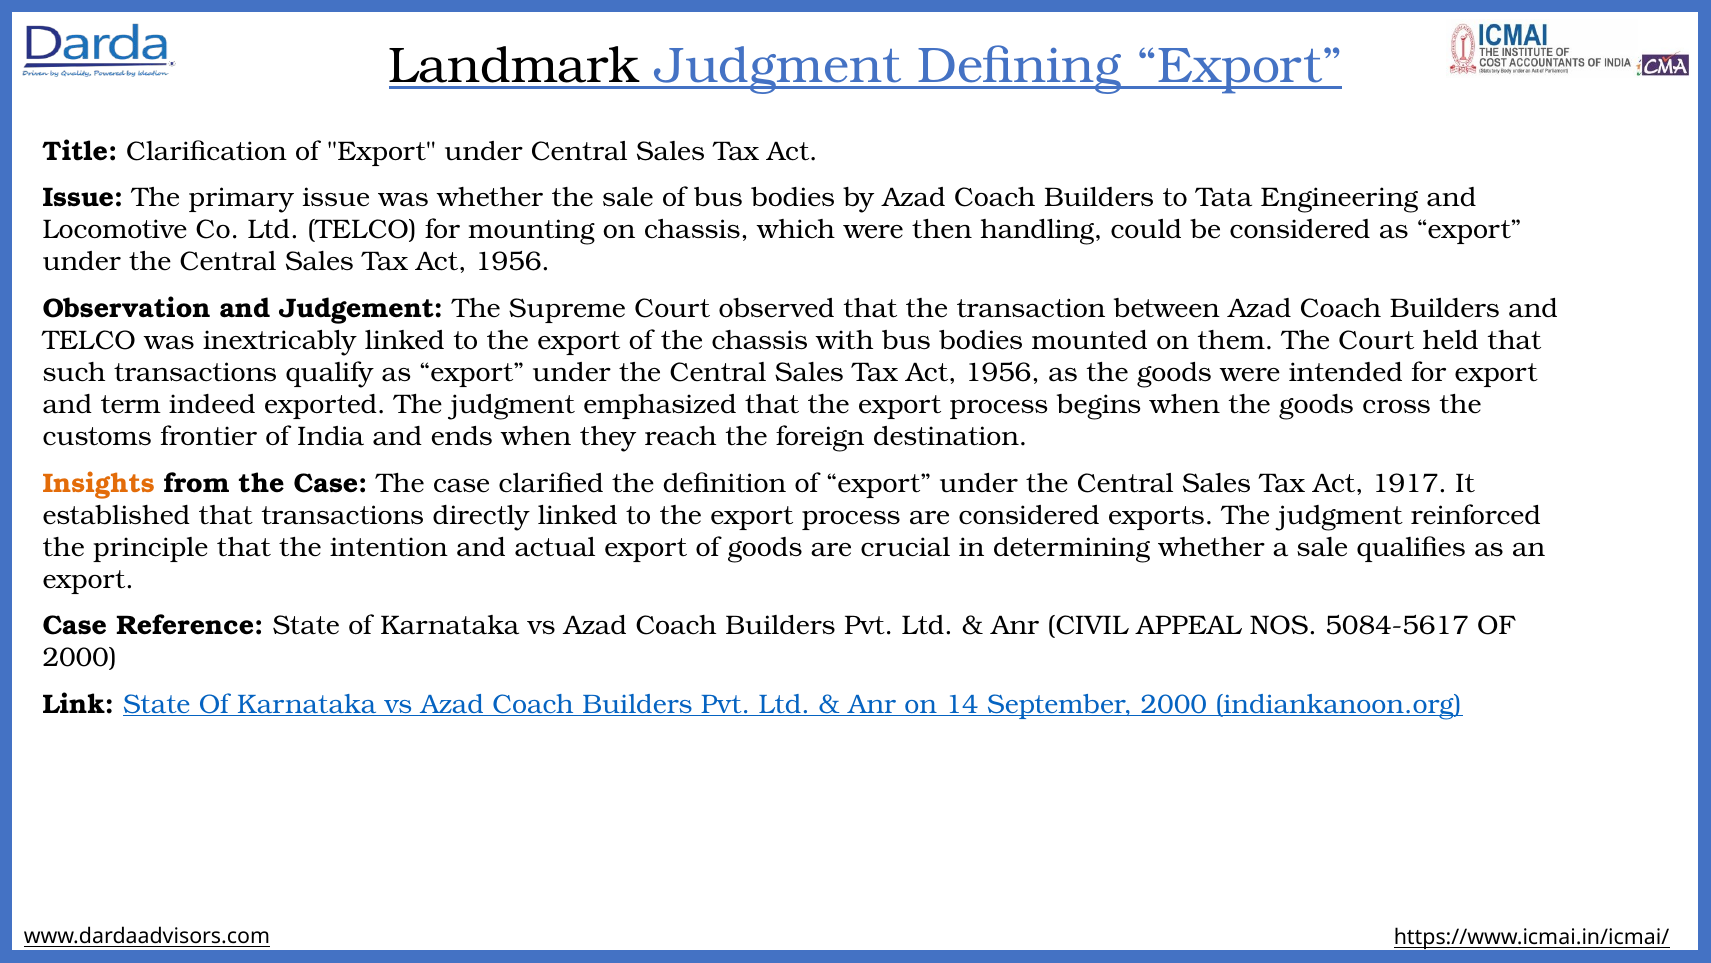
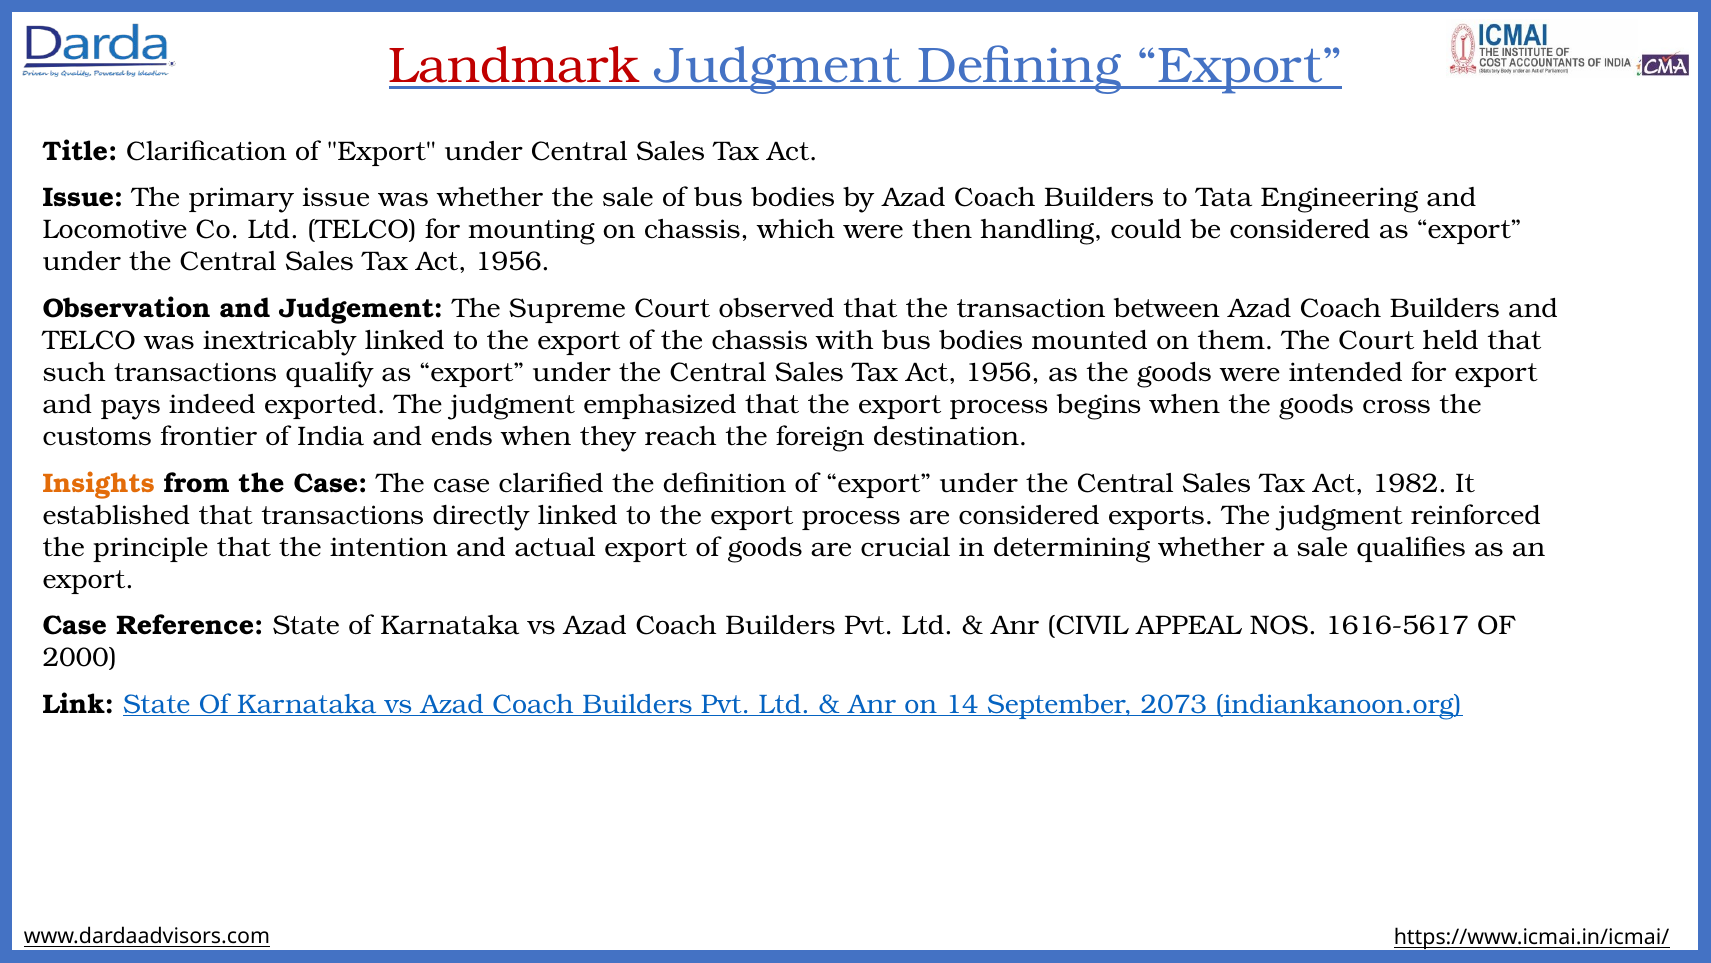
Landmark colour: black -> red (514, 66)
term: term -> pays (131, 404)
1917: 1917 -> 1982 (1410, 483)
5084-5617: 5084-5617 -> 1616-5617 (1397, 625)
September 2000: 2000 -> 2073 (1174, 704)
